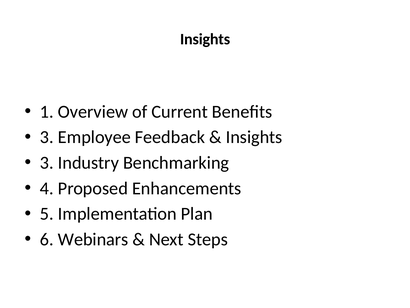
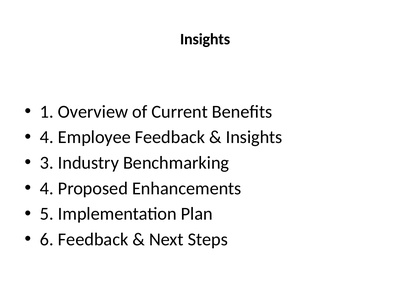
3: 3 -> 4 (47, 137)
6 Webinars: Webinars -> Feedback (93, 239)
